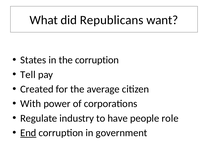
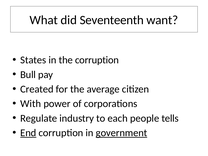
Republicans: Republicans -> Seventeenth (112, 20)
Tell: Tell -> Bull (28, 75)
have: have -> each (118, 118)
role: role -> tells (170, 118)
government underline: none -> present (122, 133)
